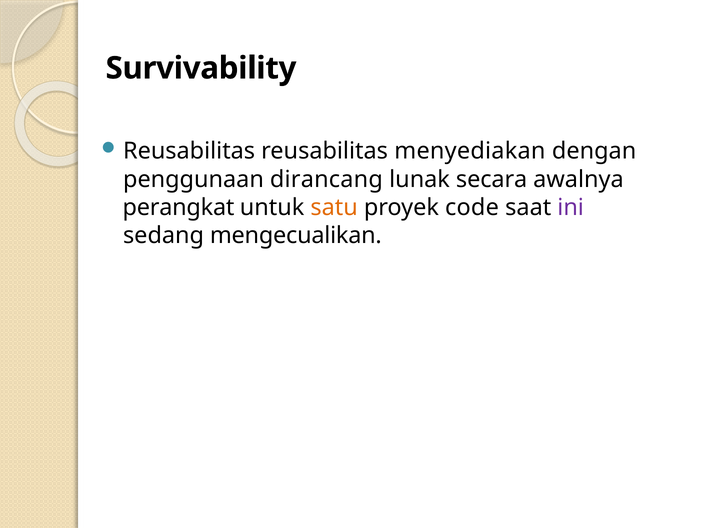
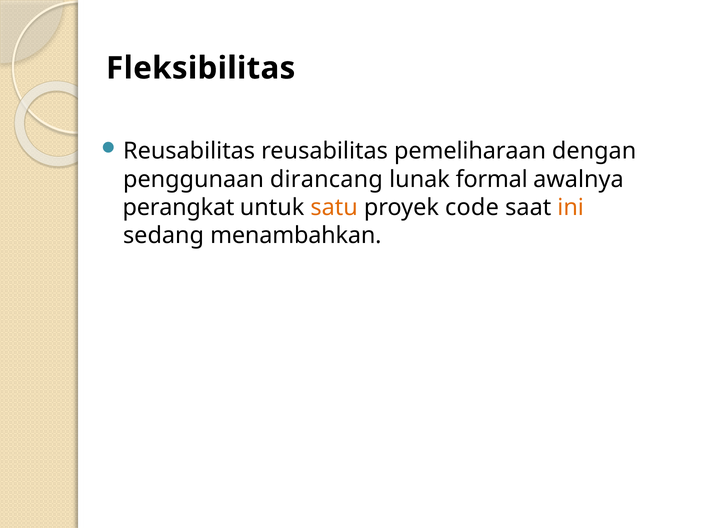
Survivability: Survivability -> Fleksibilitas (201, 68)
menyediakan: menyediakan -> pemeliharaan (470, 151)
secara: secara -> formal (492, 179)
ini colour: purple -> orange (571, 208)
mengecualikan: mengecualikan -> menambahkan (296, 236)
